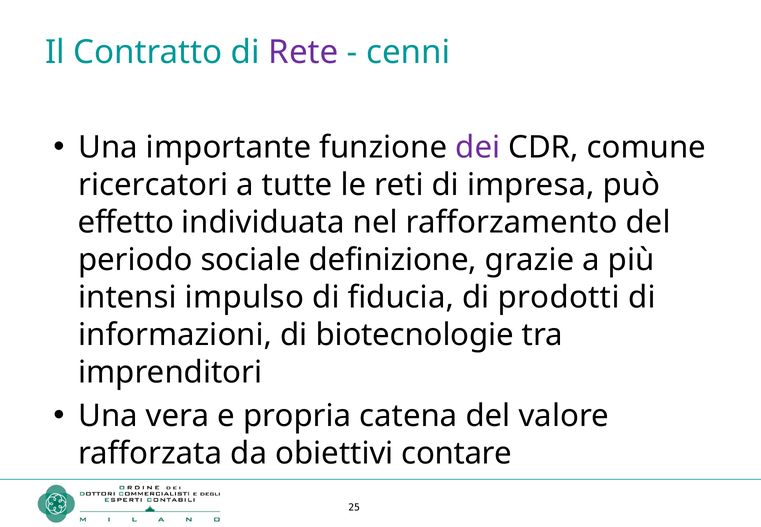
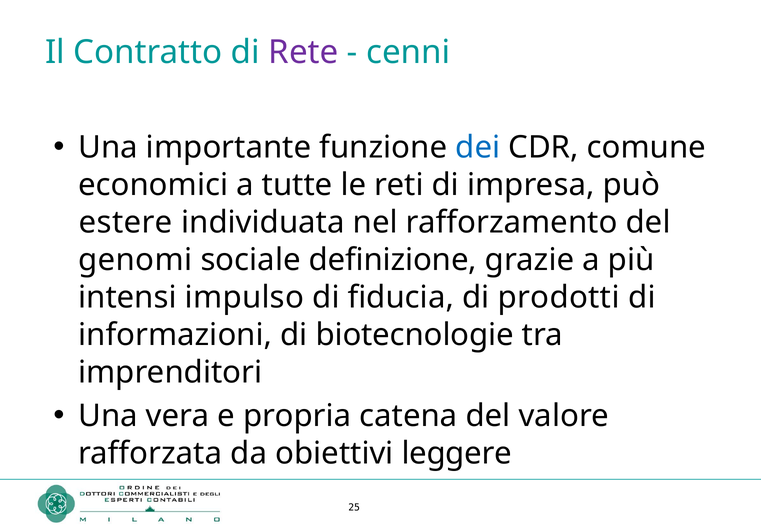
dei colour: purple -> blue (478, 147)
ricercatori: ricercatori -> economici (153, 185)
effetto: effetto -> estere (126, 222)
periodo: periodo -> genomi (135, 260)
contare: contare -> leggere (457, 453)
